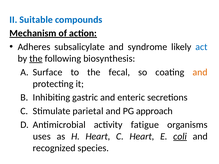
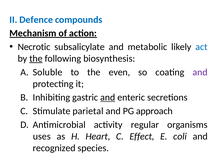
Suitable: Suitable -> Defence (36, 20)
Adheres: Adheres -> Necrotic (34, 47)
syndrome: syndrome -> metabolic (147, 47)
Surface: Surface -> Soluble (48, 72)
fecal: fecal -> even (119, 72)
and colour: orange -> purple (200, 72)
and underline: none -> present (108, 98)
fatigue: fatigue -> regular (145, 125)
C Heart: Heart -> Effect (142, 137)
coli underline: present -> none (180, 137)
